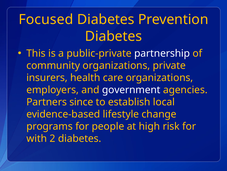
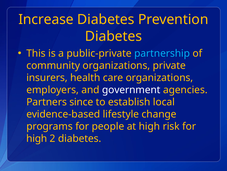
Focused: Focused -> Increase (46, 19)
partnership colour: white -> light blue (162, 53)
with: with -> high (37, 138)
